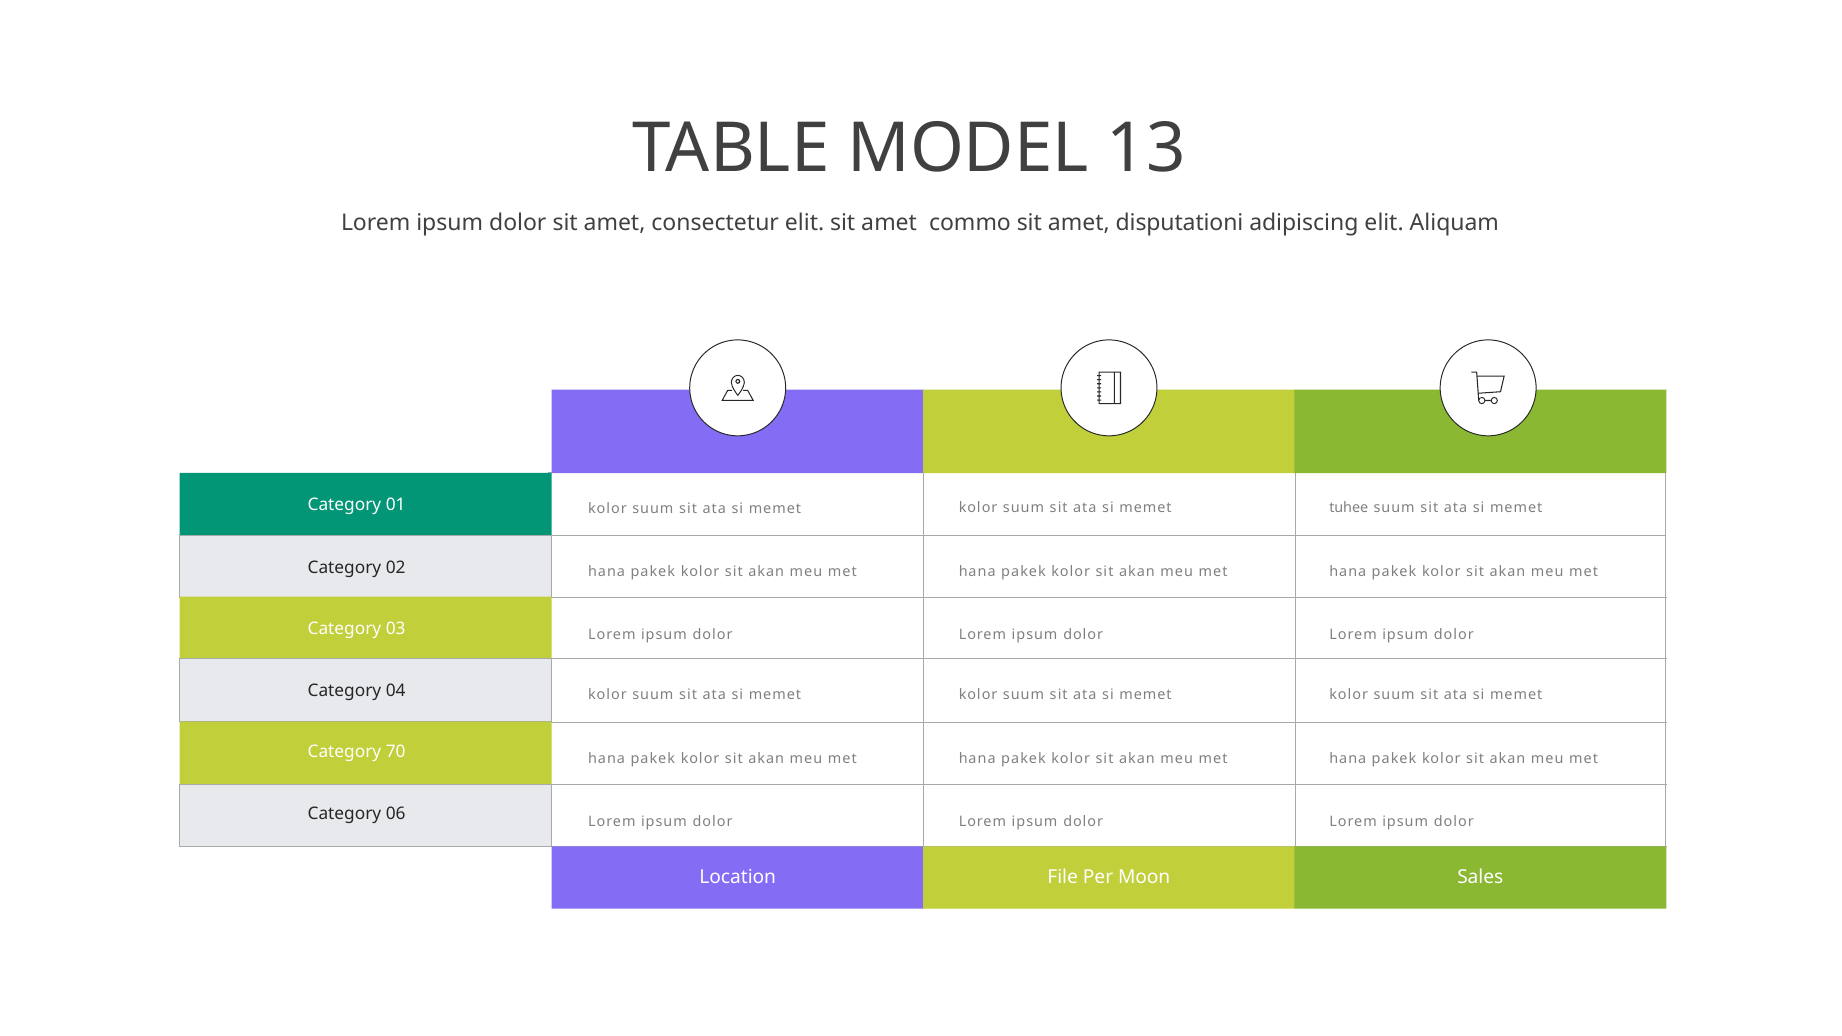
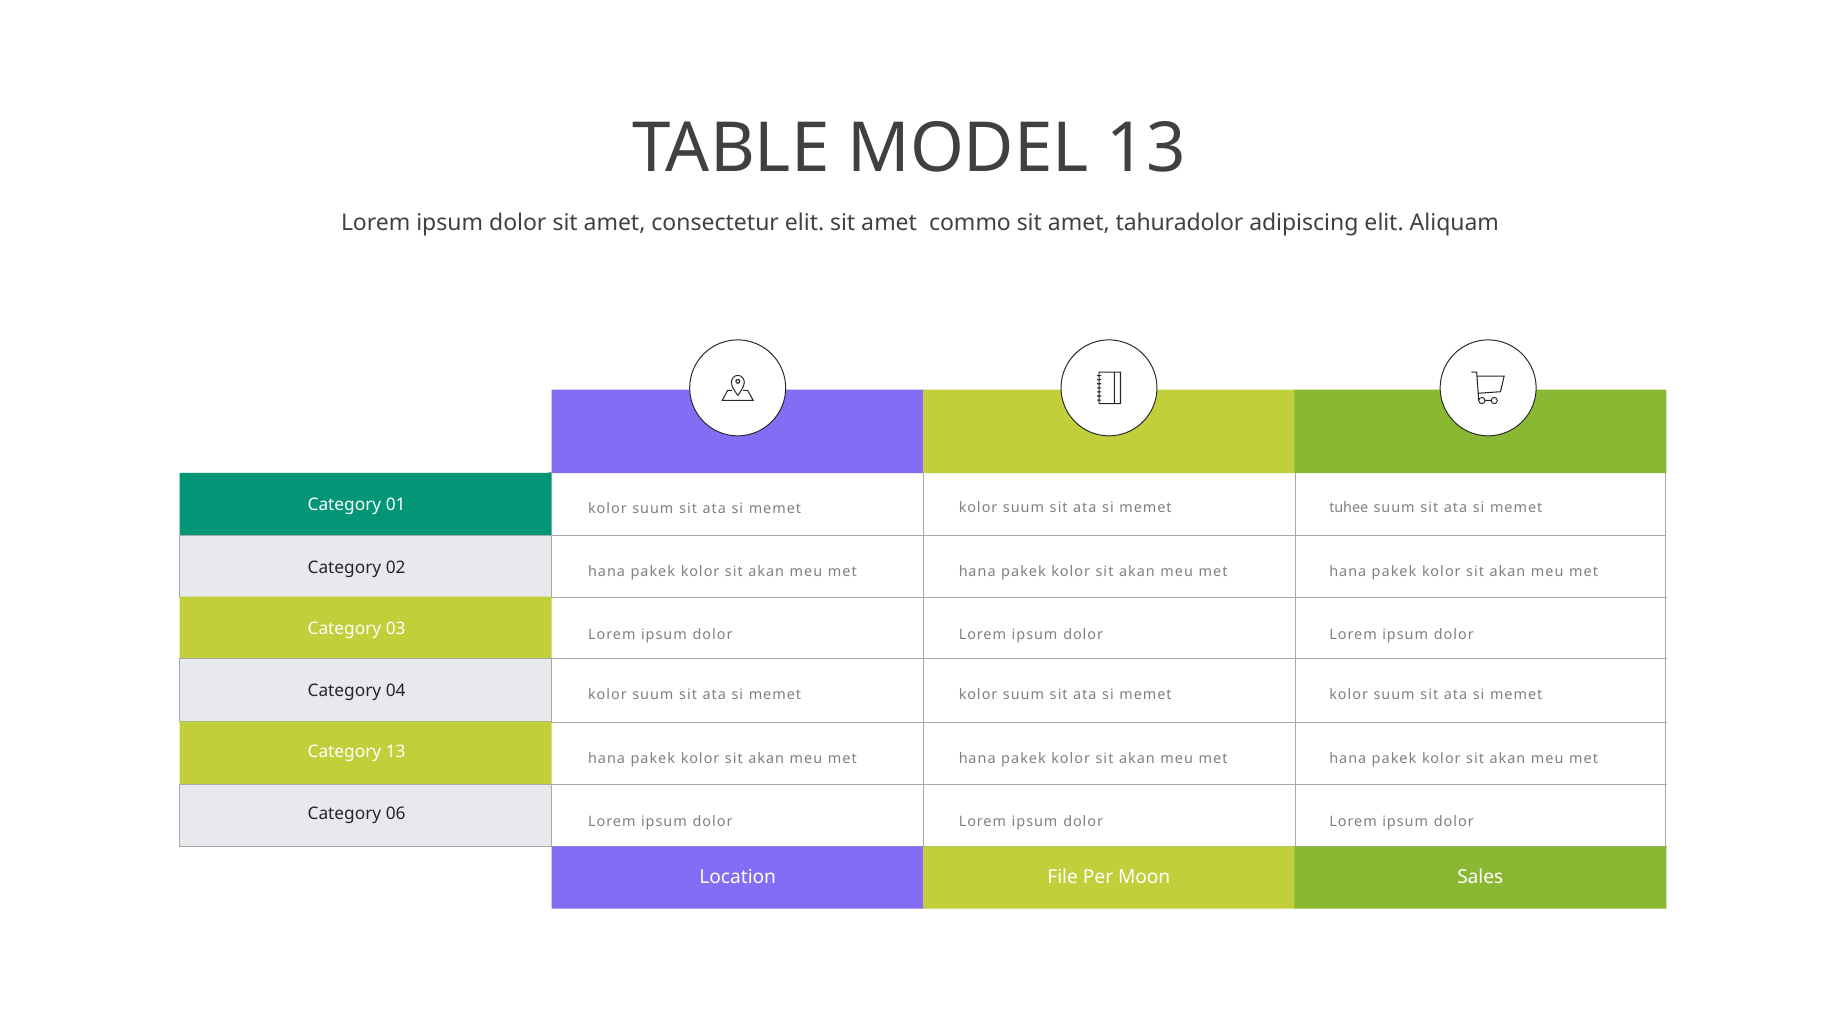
disputationi: disputationi -> tahuradolor (1180, 223)
Category 70: 70 -> 13 (396, 752)
